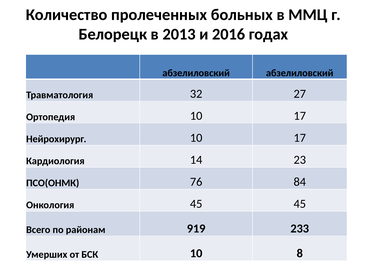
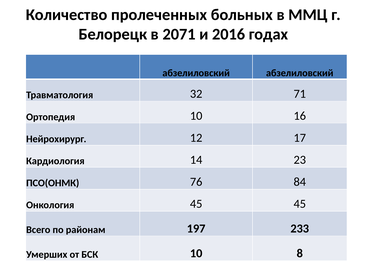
2013: 2013 -> 2071 (179, 34)
27: 27 -> 71 (300, 94)
Ортопедия 10 17: 17 -> 16 (300, 116)
Нейрохирург 10: 10 -> 12 (196, 138)
919: 919 -> 197 (196, 229)
